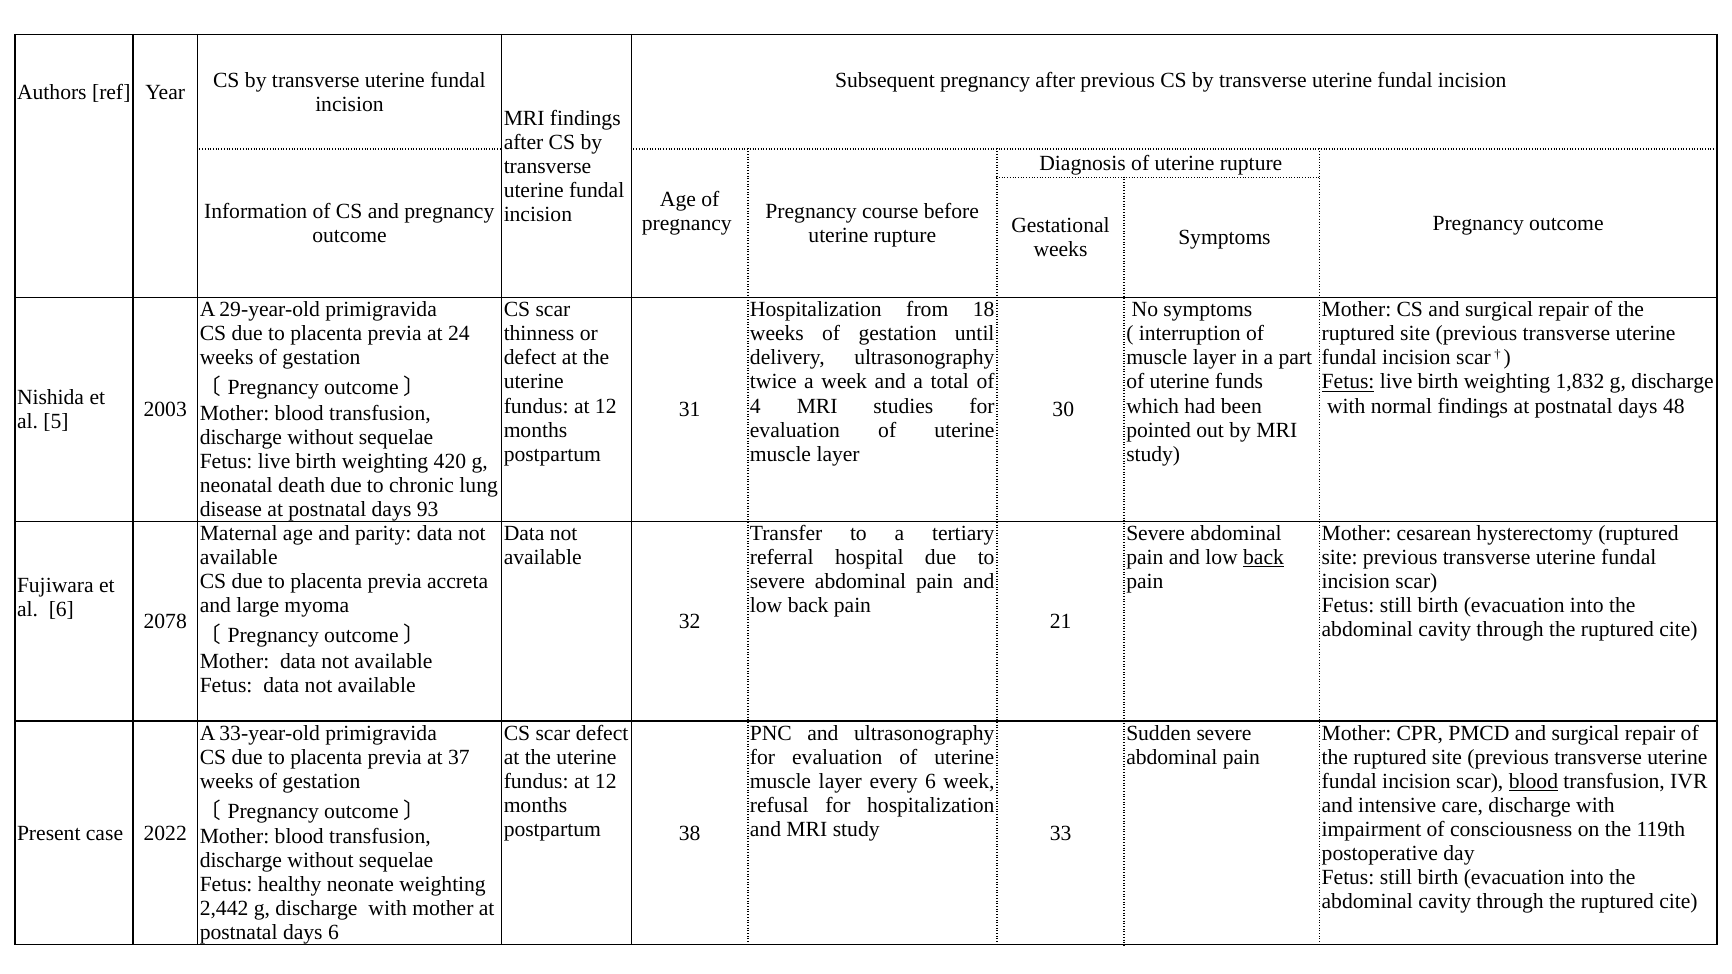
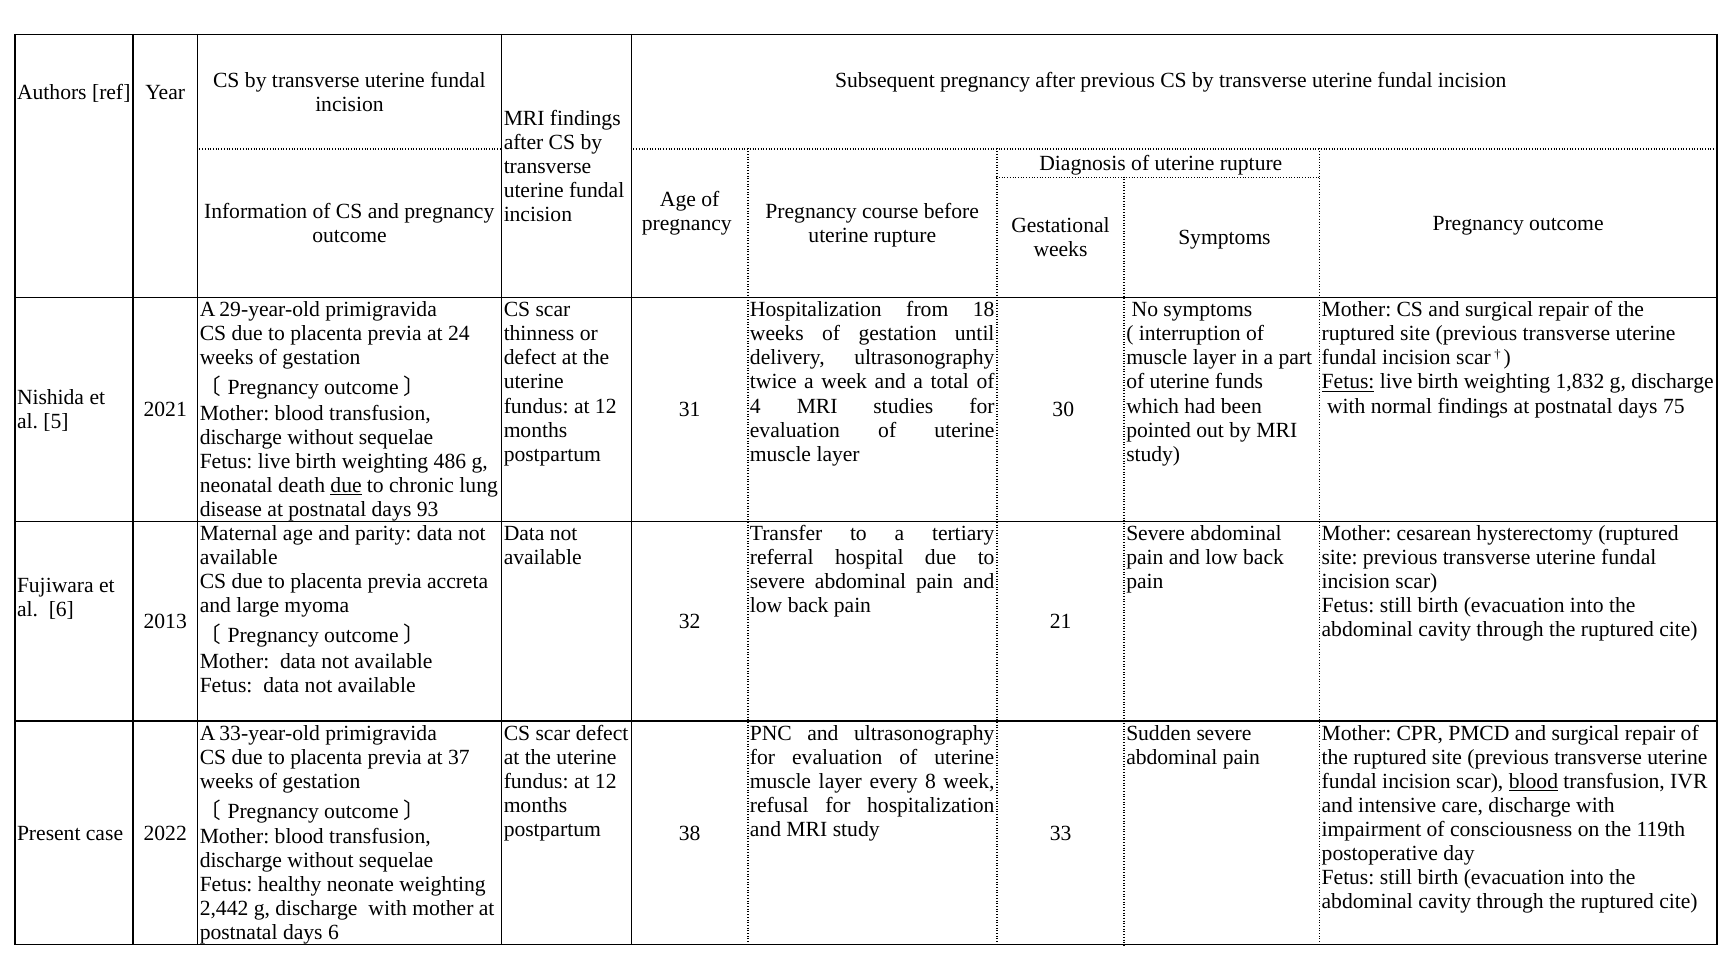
48: 48 -> 75 (1674, 406)
2003: 2003 -> 2021 (165, 410)
420: 420 -> 486 (450, 461)
due underline: none -> present (346, 485)
back underline: present -> none (1264, 558)
2078: 2078 -> 2013 (165, 621)
every 6: 6 -> 8 (931, 781)
